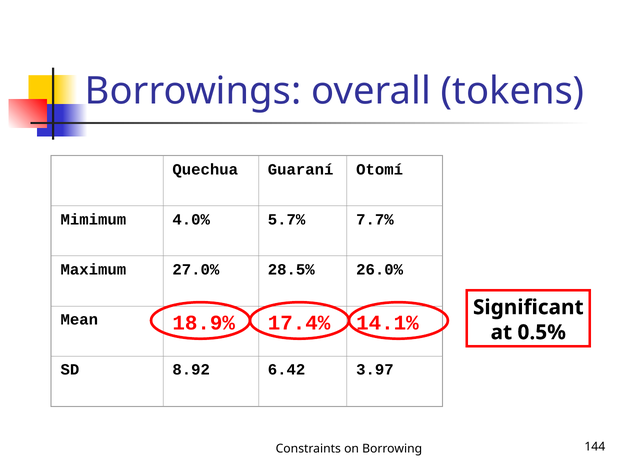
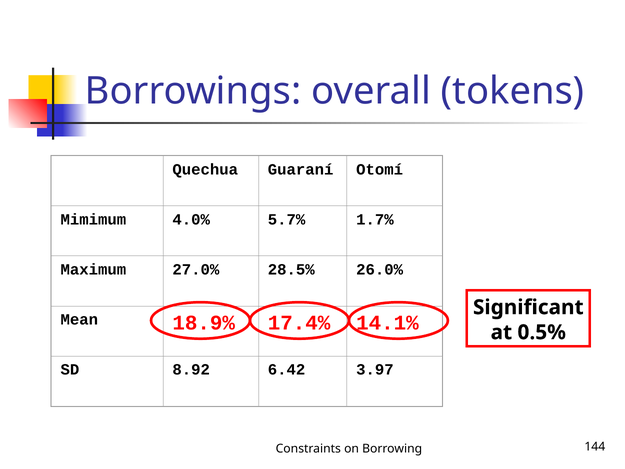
7.7%: 7.7% -> 1.7% (375, 219)
